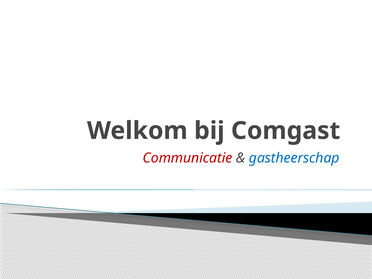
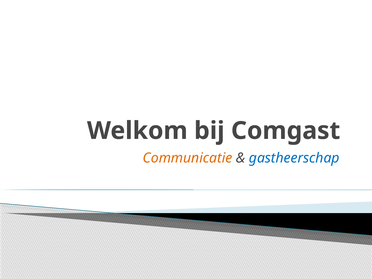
Communicatie colour: red -> orange (188, 158)
